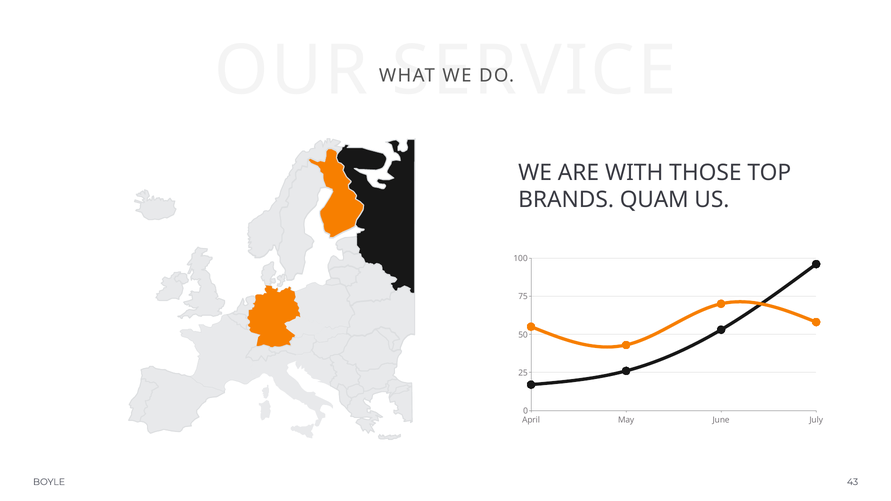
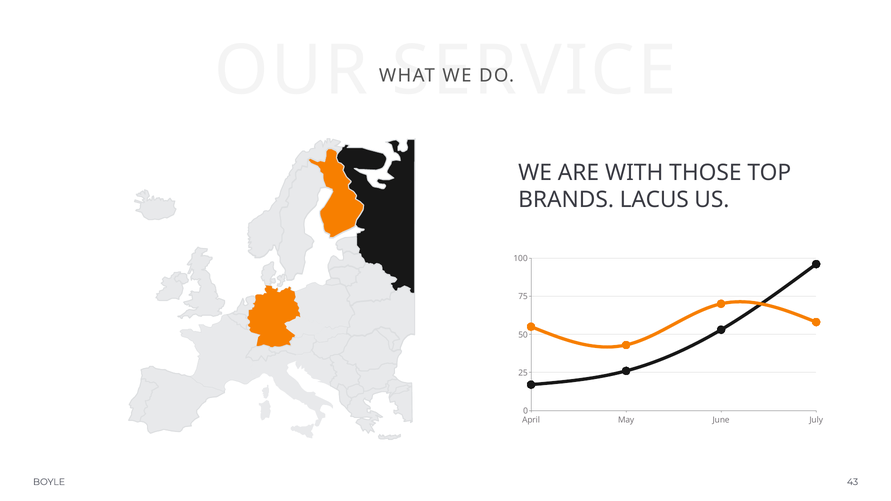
QUAM: QUAM -> LACUS (654, 200)
